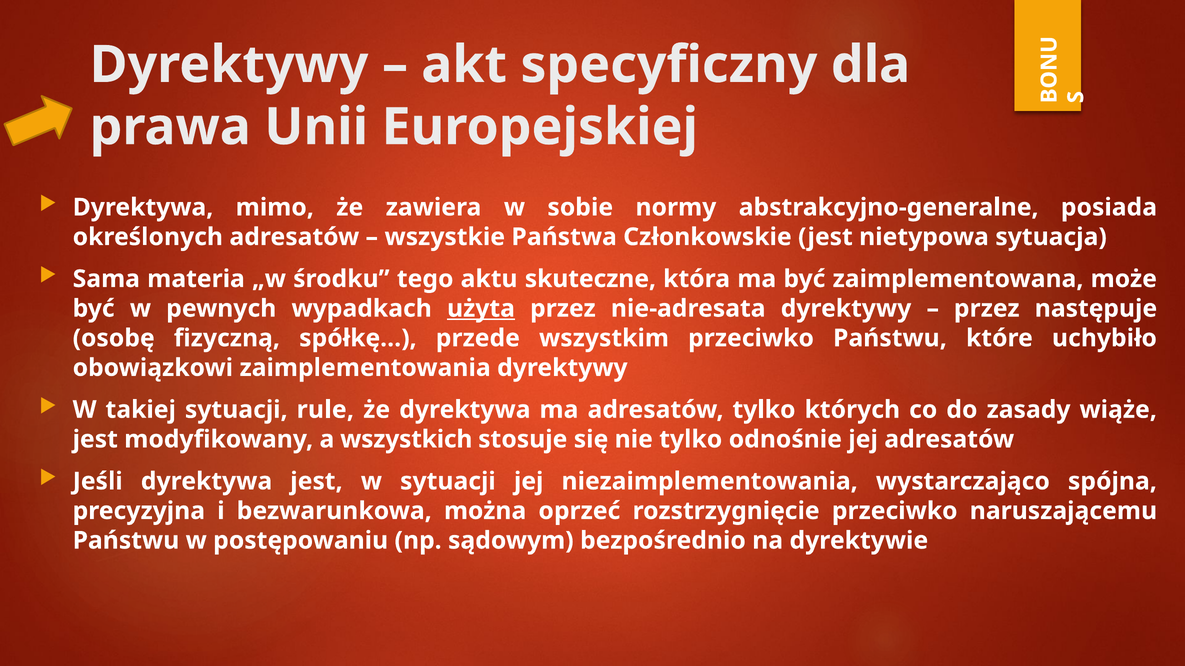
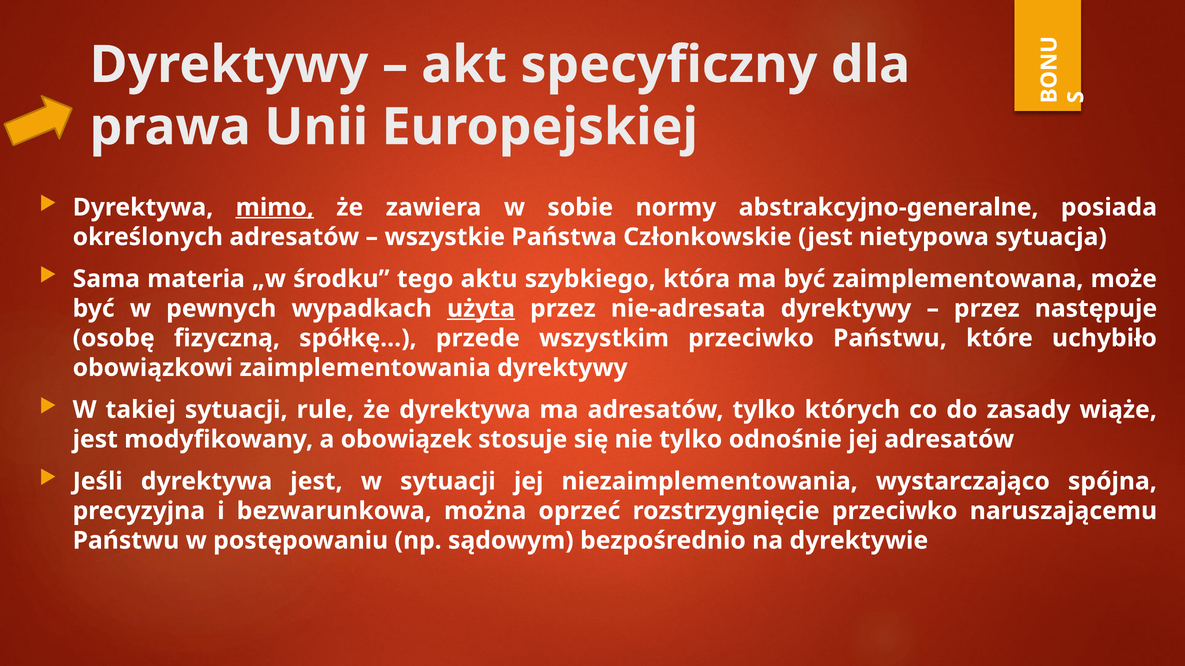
mimo underline: none -> present (275, 208)
skuteczne: skuteczne -> szybkiego (590, 279)
wszystkich: wszystkich -> obowiązek (406, 440)
